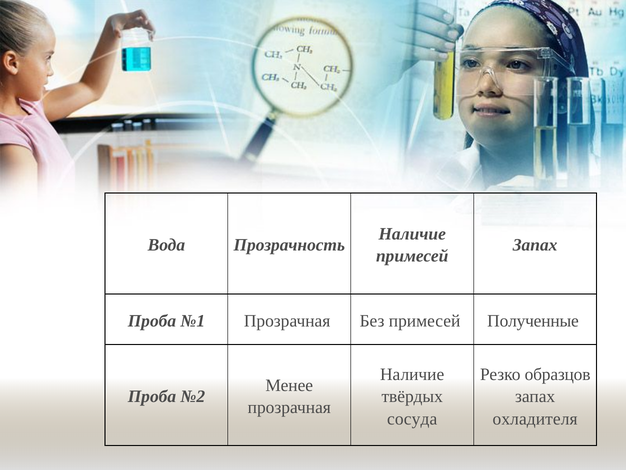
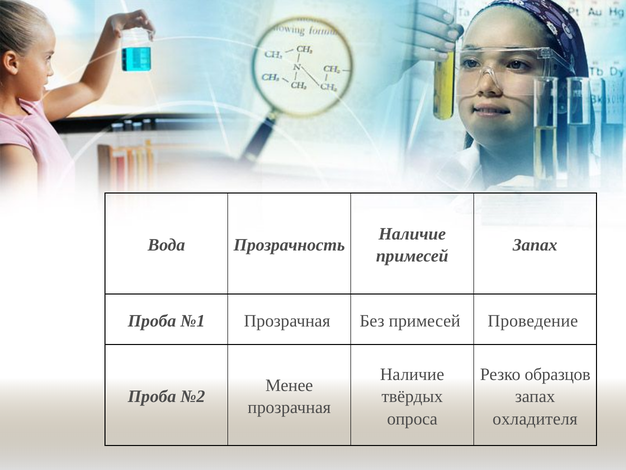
Полученные: Полученные -> Проведение (533, 320)
сосуда: сосуда -> опроса (412, 418)
